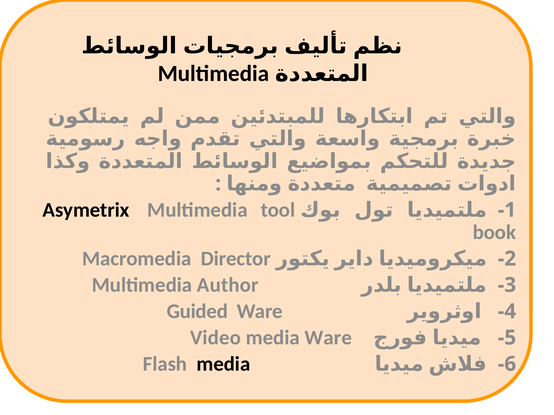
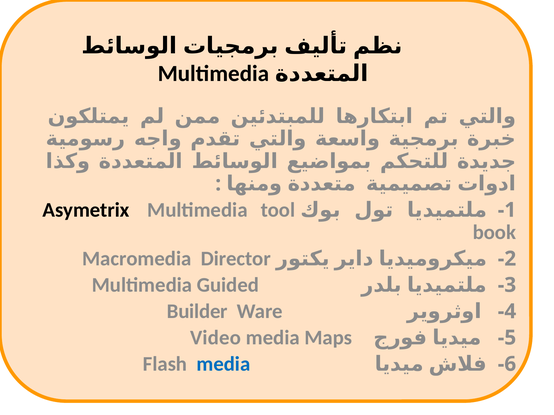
Author: Author -> Guided (228, 285)
Guided: Guided -> Builder (197, 312)
media Ware: Ware -> Maps (328, 338)
media colour: black -> blue (223, 364)
